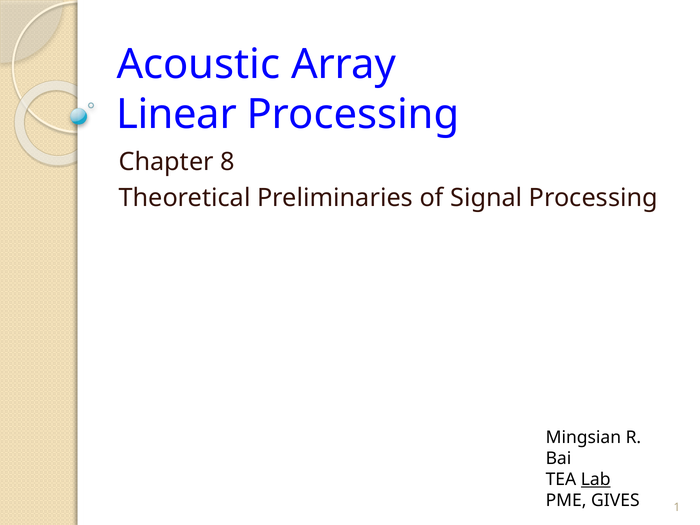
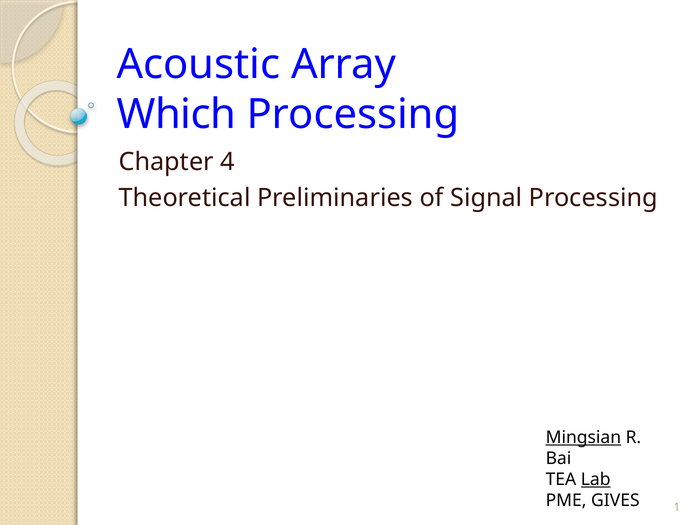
Linear: Linear -> Which (176, 115)
8: 8 -> 4 (228, 162)
Mingsian underline: none -> present (583, 438)
